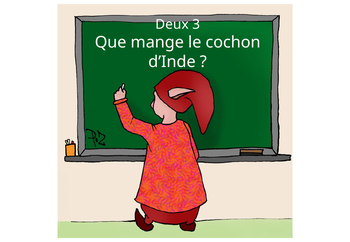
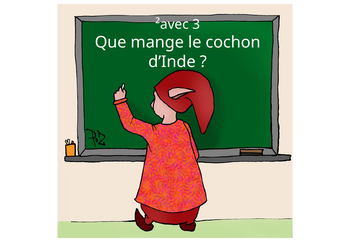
Deux: Deux -> ²avec (172, 24)
